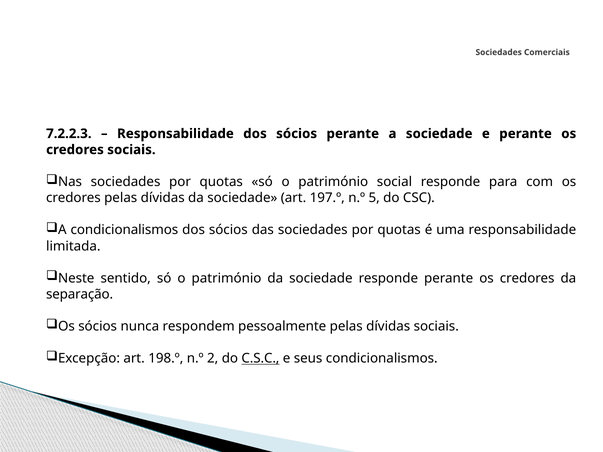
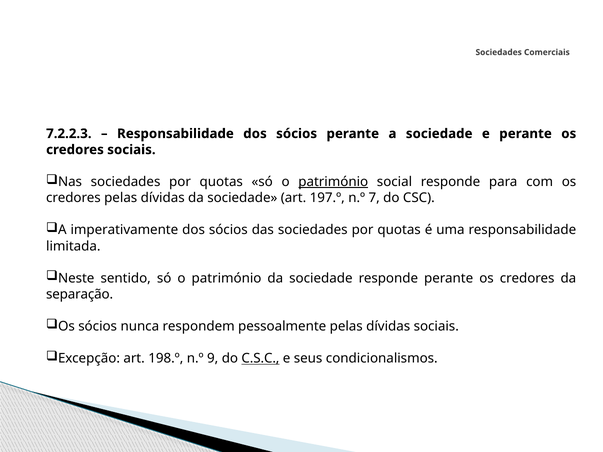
património underline: none -> present (333, 182)
5: 5 -> 7 (374, 198)
A condicionalismos: condicionalismos -> imperativamente (124, 230)
2: 2 -> 9 (213, 359)
